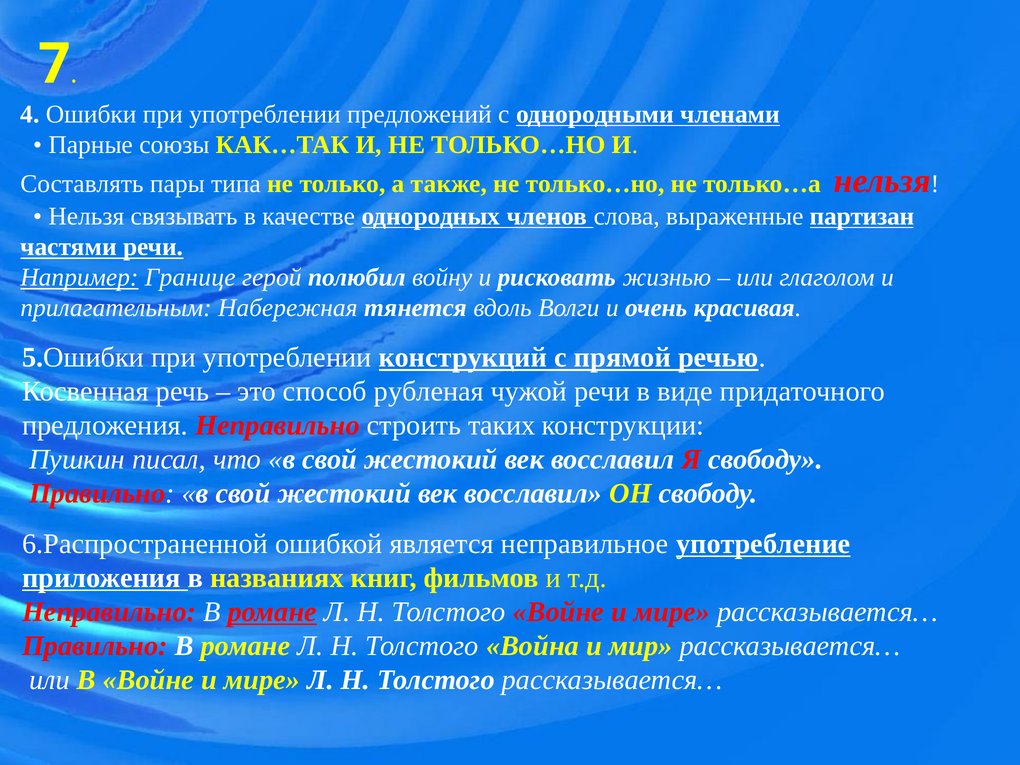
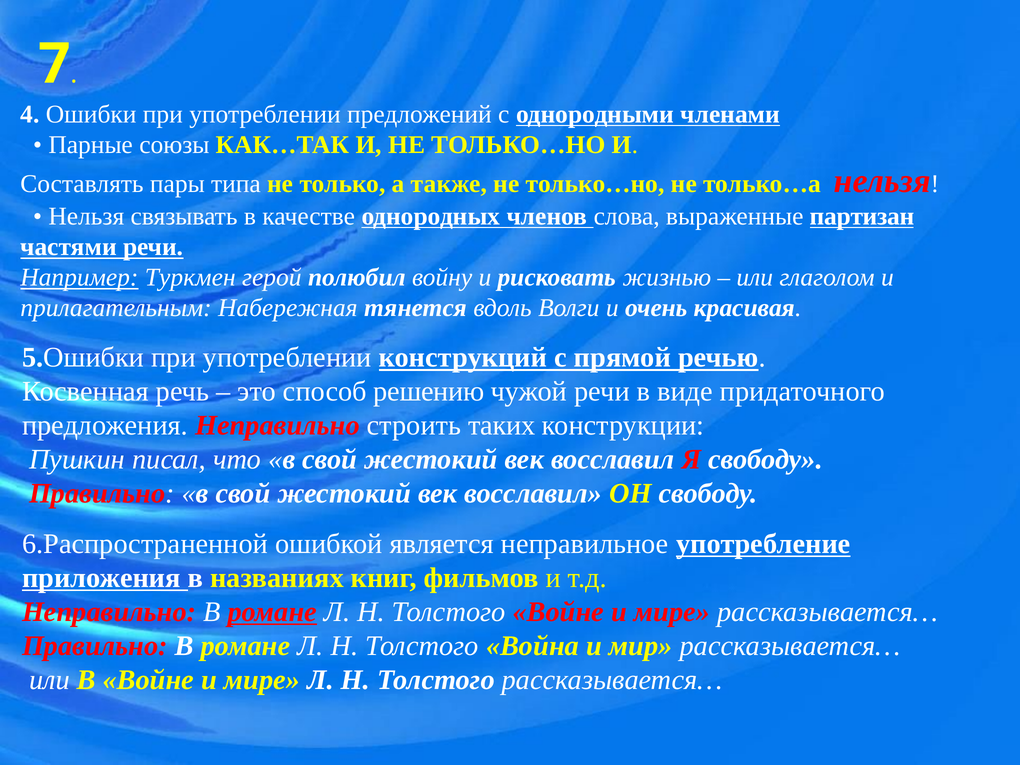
Границе: Границе -> Туркмен (190, 277)
рубленая: рубленая -> решению (429, 392)
